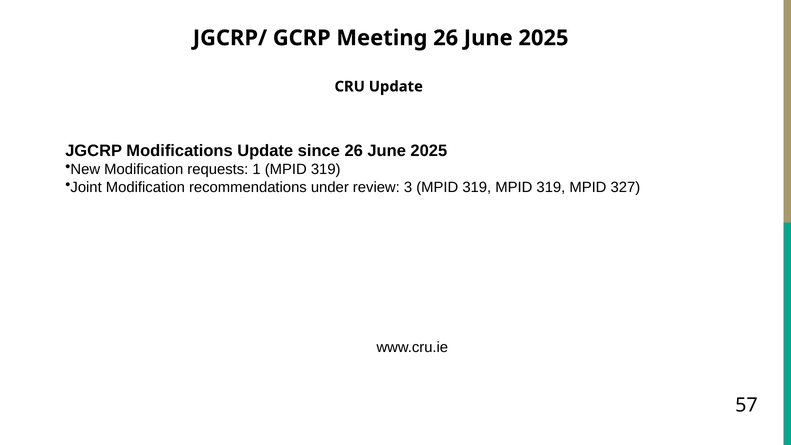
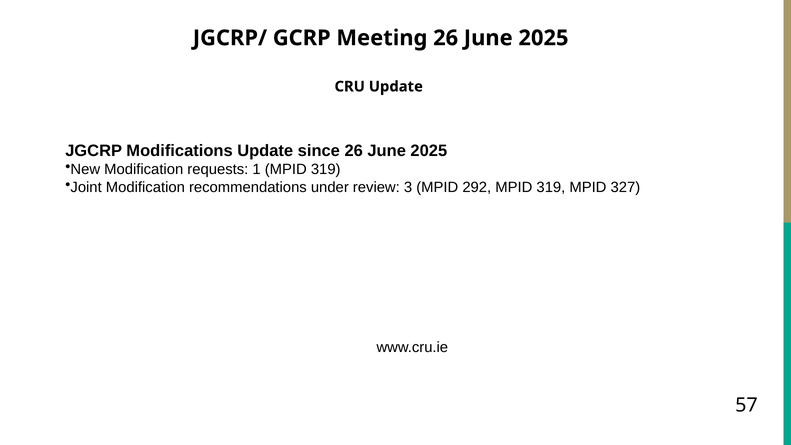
3 MPID 319: 319 -> 292 (477, 187)
